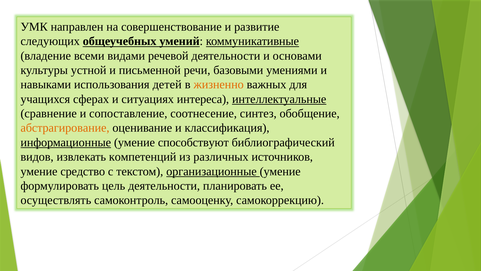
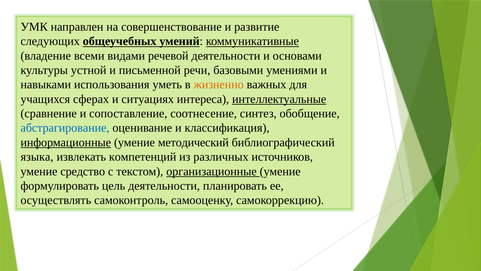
детей: детей -> уметь (167, 85)
абстрагирование colour: orange -> blue (65, 128)
способствуют: способствуют -> методический (193, 142)
видов: видов -> языка (37, 157)
